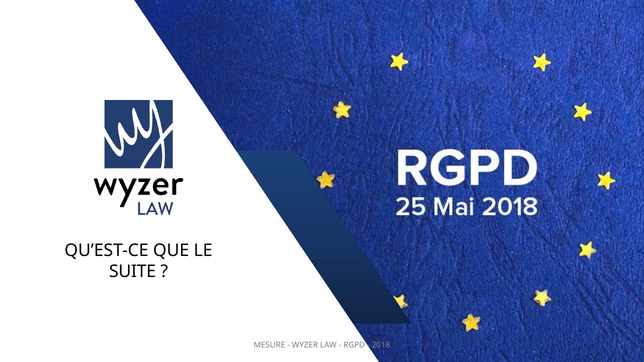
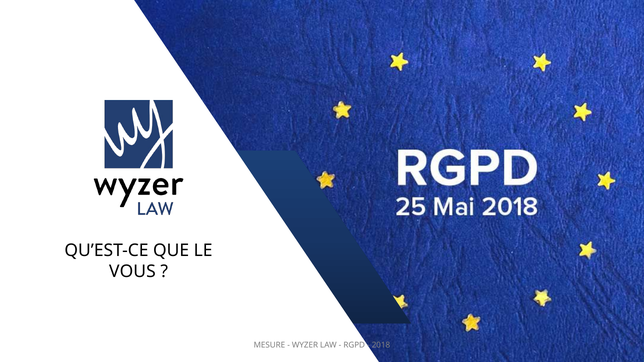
SUITE: SUITE -> VOUS (132, 272)
